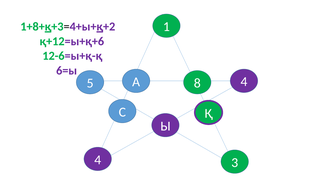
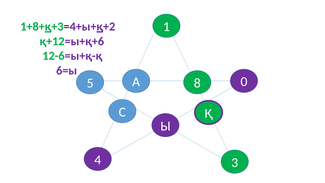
8 4: 4 -> 0 (244, 82)
